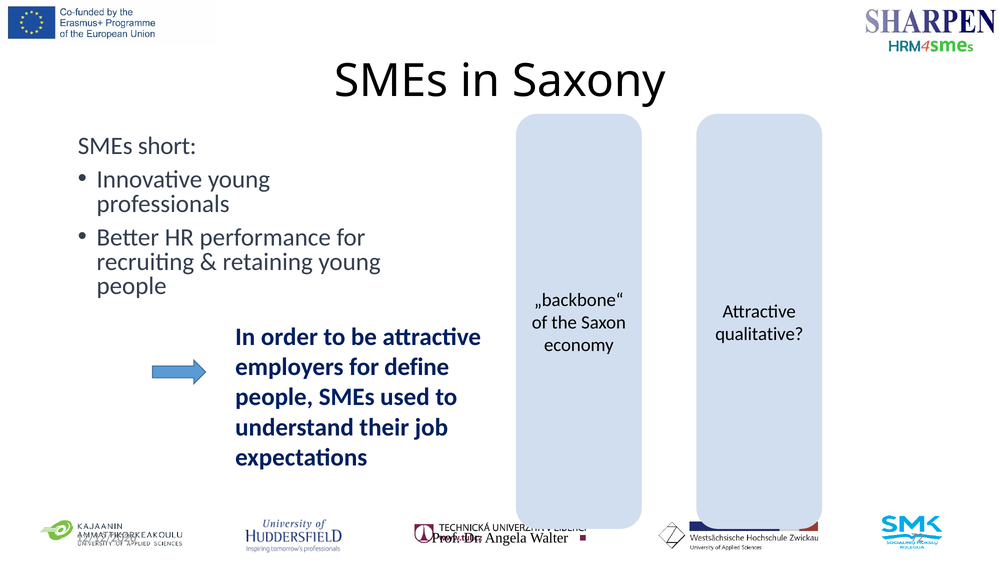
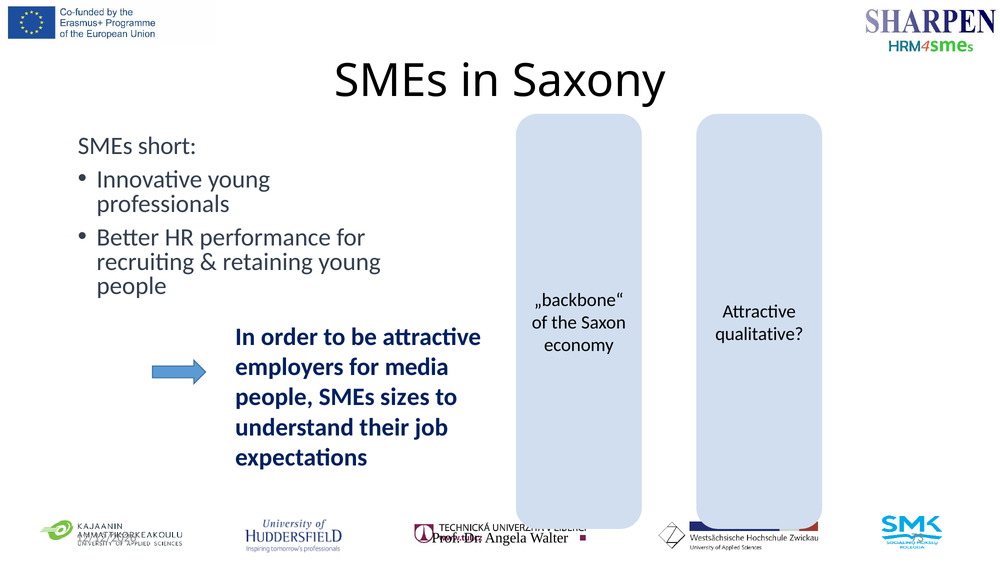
define: define -> media (417, 367)
used: used -> sizes (405, 397)
72: 72 -> 73 (917, 537)
